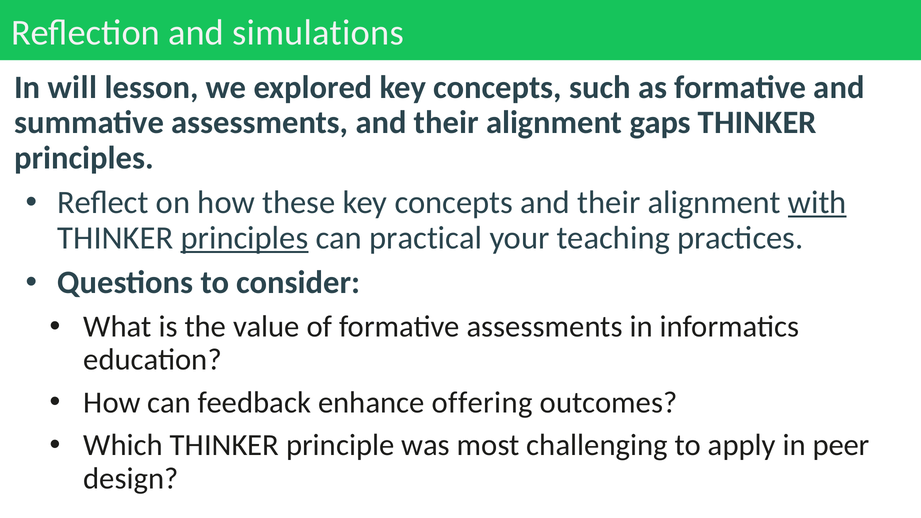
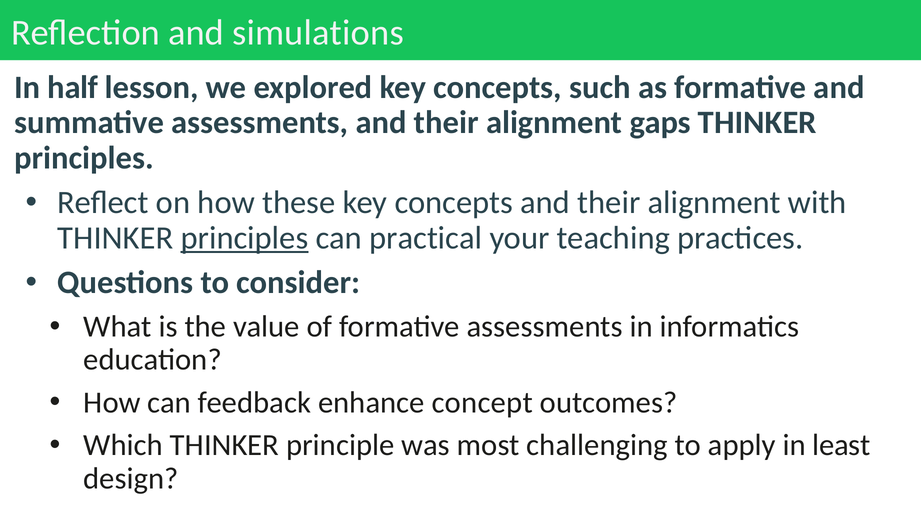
will: will -> half (73, 87)
with underline: present -> none (817, 203)
offering: offering -> concept (482, 403)
peer: peer -> least (841, 445)
